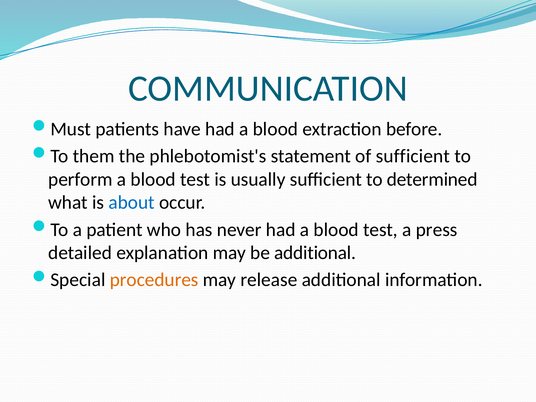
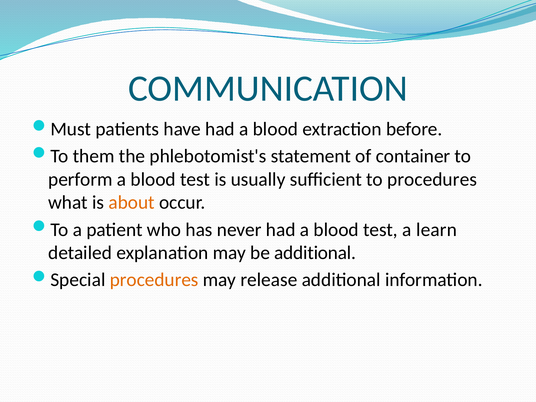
of sufficient: sufficient -> container (413, 156)
to determined: determined -> procedures (432, 179)
about colour: blue -> orange (132, 203)
press: press -> learn (437, 230)
